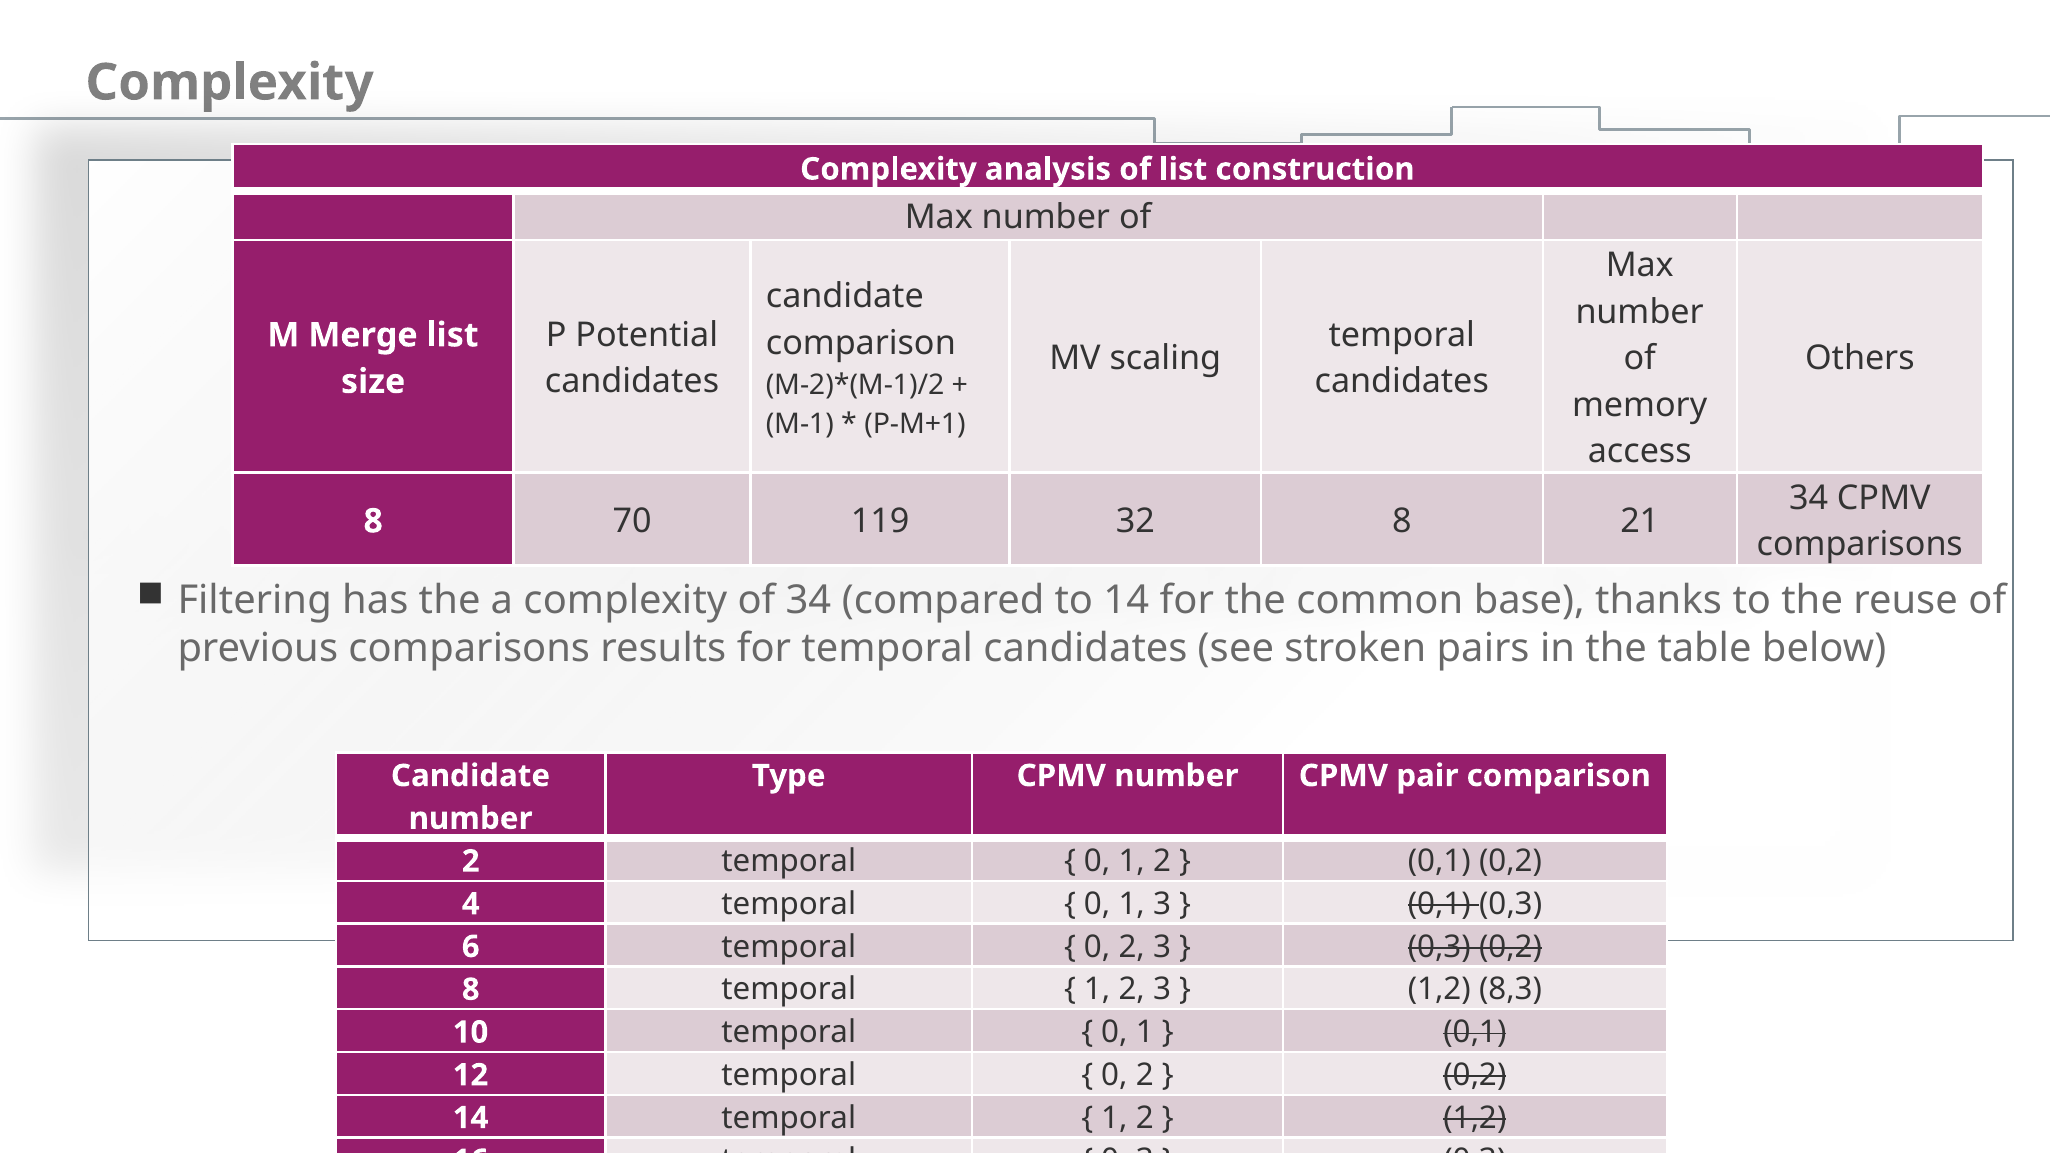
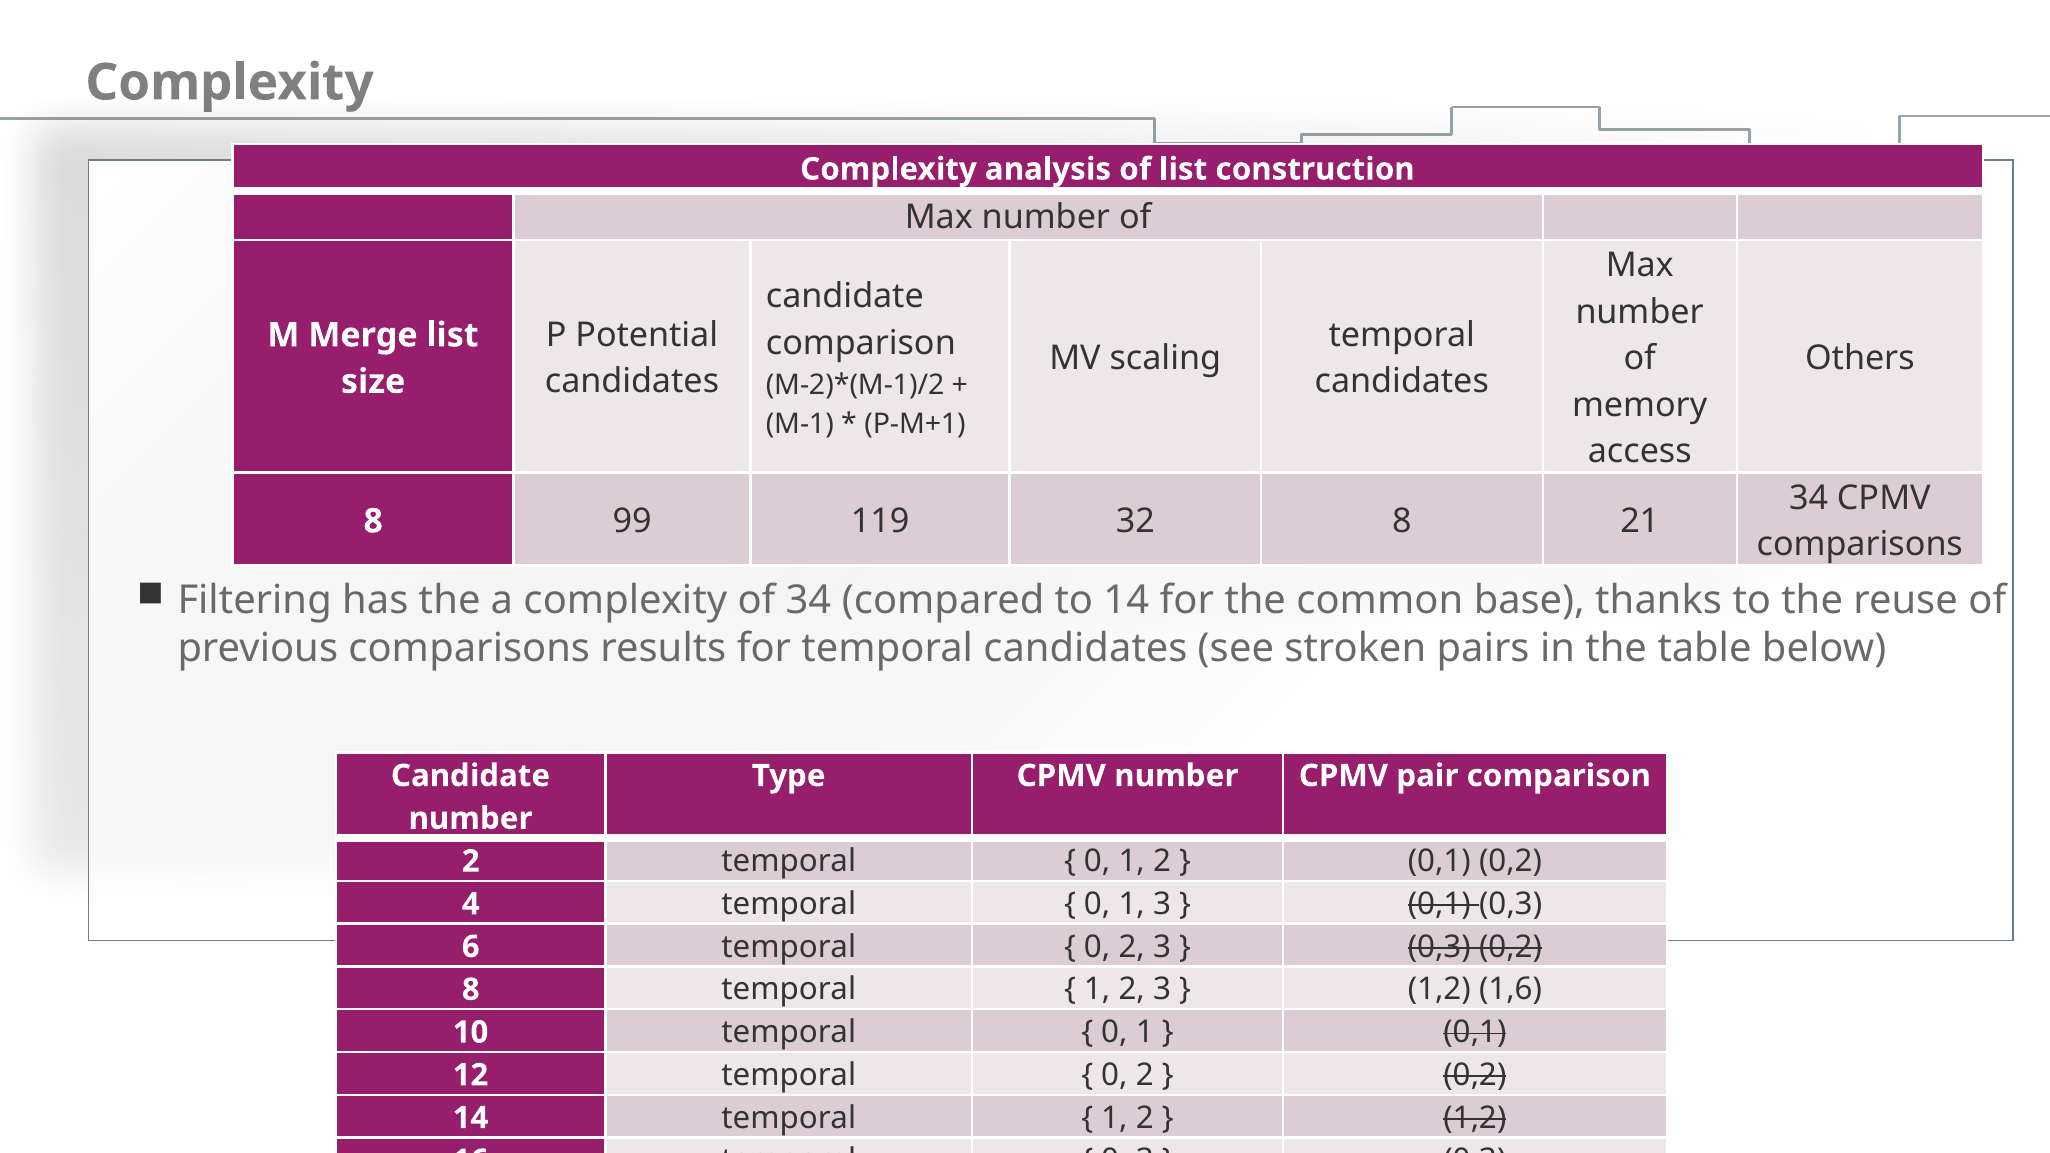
70: 70 -> 99 (632, 521)
8,3: 8,3 -> 1,6 (1511, 990)
